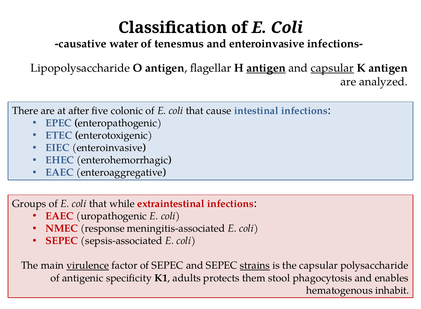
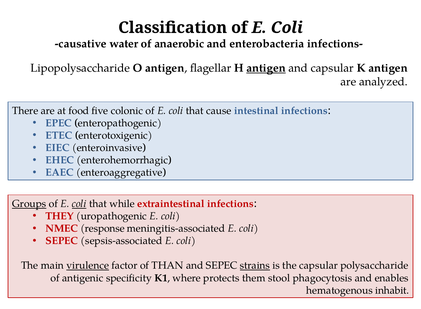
tenesmus: tenesmus -> anaerobic (179, 44)
and enteroinvasive: enteroinvasive -> enterobacteria (267, 44)
capsular underline: present -> none (332, 68)
after: after -> food (79, 111)
Groups underline: none -> present (29, 203)
coli underline: none -> present (79, 203)
EAEC: EAEC -> THEY (60, 216)
of SEPEC: SEPEC -> THAN (168, 265)
adults: adults -> where (187, 277)
